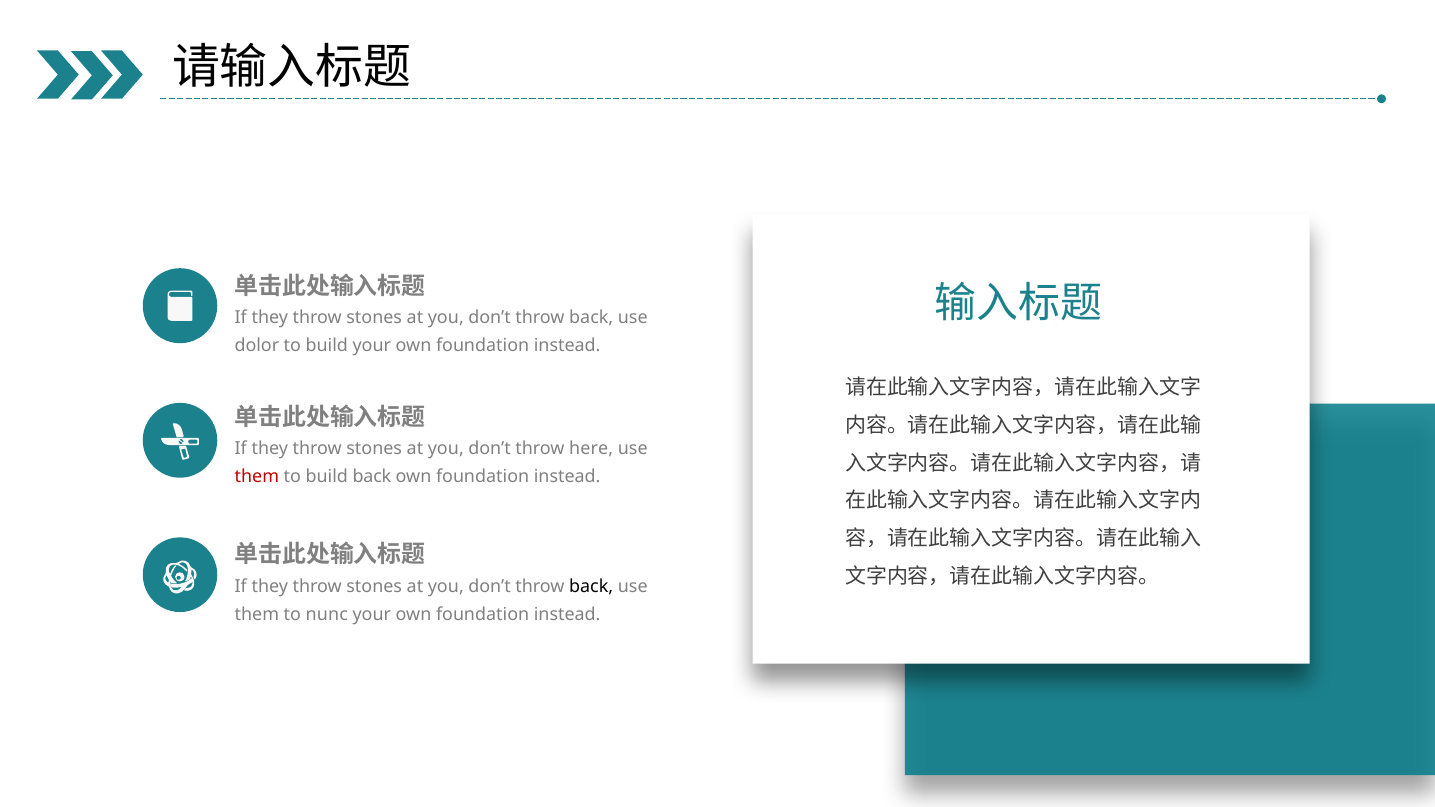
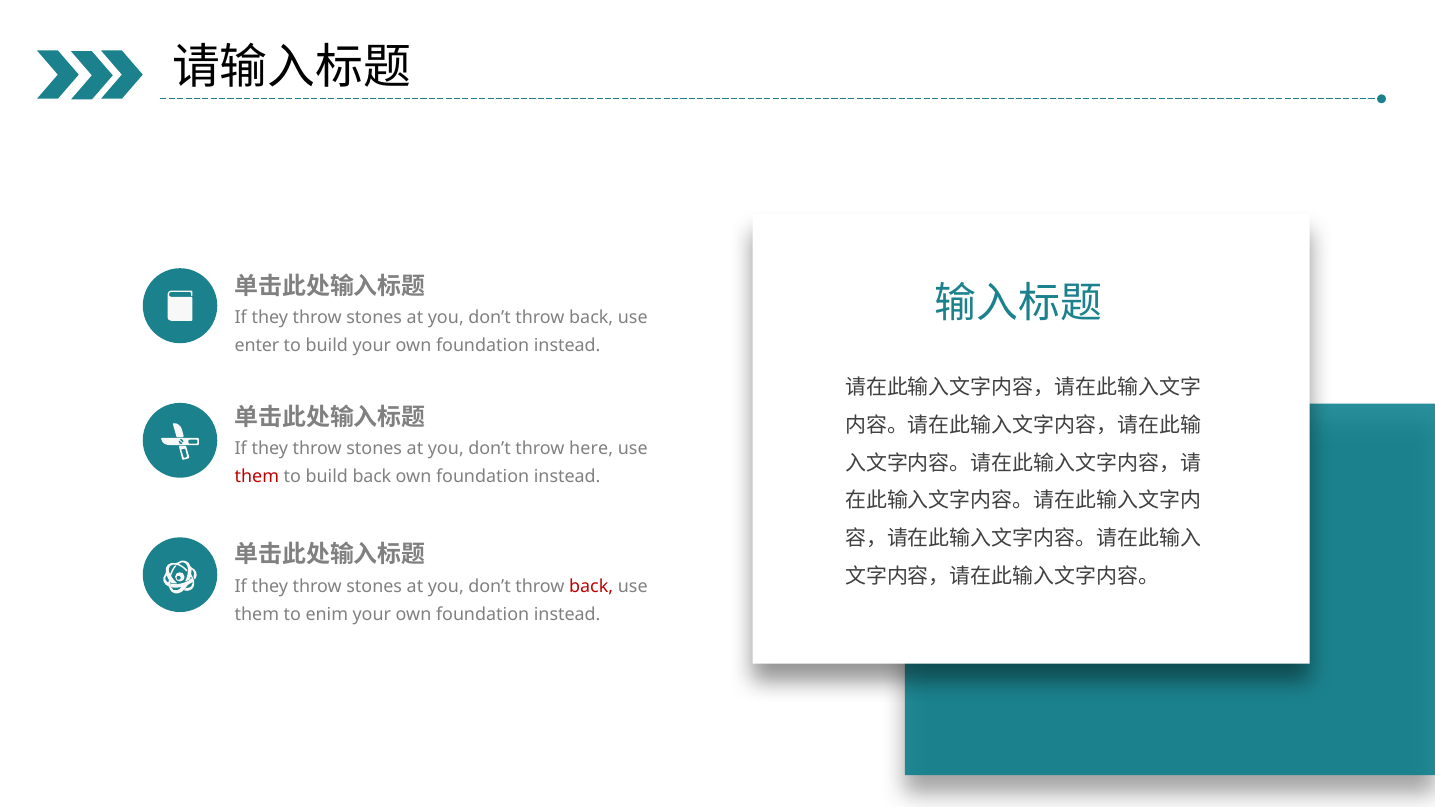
dolor: dolor -> enter (257, 346)
back colour: black -> red (591, 586)
nunc: nunc -> enim (327, 614)
